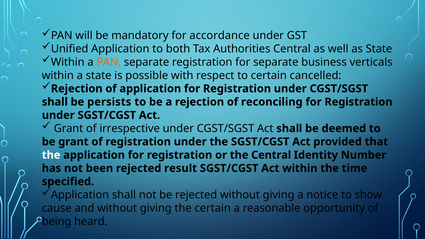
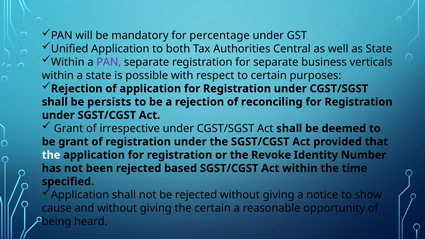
accordance: accordance -> percentage (220, 36)
PAN colour: orange -> purple (109, 62)
cancelled: cancelled -> purposes (315, 75)
the Central: Central -> Revoke (271, 155)
result: result -> based (181, 168)
